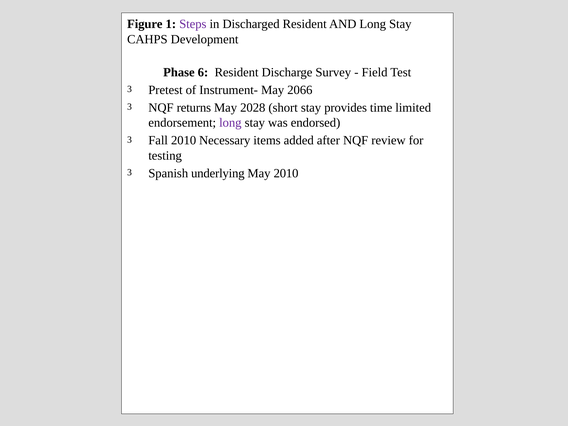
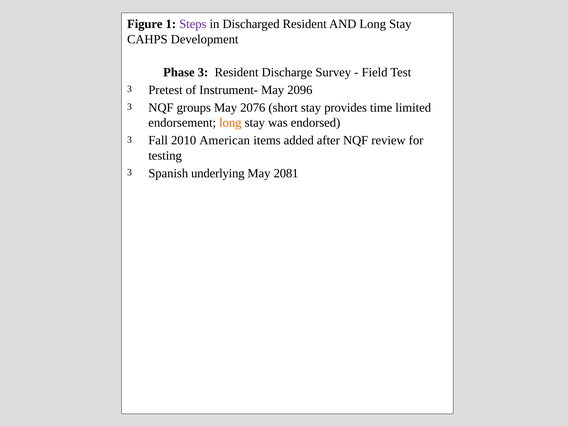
Phase 6: 6 -> 3 (203, 72)
2066: 2066 -> 2096 (300, 90)
returns: returns -> groups (194, 108)
2028: 2028 -> 2076 (253, 108)
long colour: purple -> orange (230, 123)
Necessary: Necessary -> American (225, 140)
May 2010: 2010 -> 2081 (286, 173)
